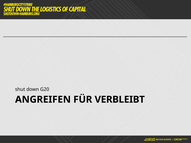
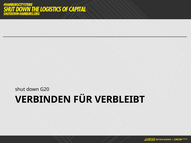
ANGREIFEN: ANGREIFEN -> VERBINDEN (43, 100)
